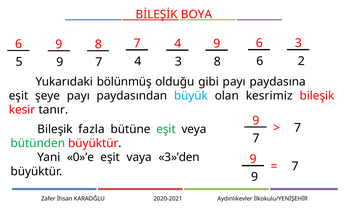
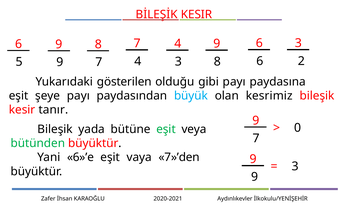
BİLEŞİK BOYA: BOYA -> KESIR (197, 15)
bölünmüş: bölünmüş -> gösterilen (124, 82)
7: 7 -> 0 (298, 128)
fazla: fazla -> yada (92, 129)
0»’e: 0»’e -> 6»’e (80, 157)
3»’den: 3»’den -> 7»’den (179, 157)
7: 7 -> 3 (295, 167)
